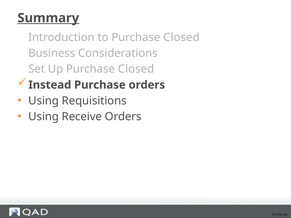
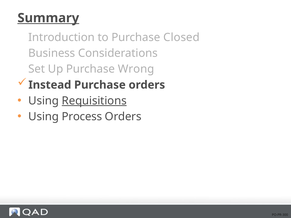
Up Purchase Closed: Closed -> Wrong (136, 69)
Requisitions underline: none -> present (94, 101)
Receive: Receive -> Process (82, 117)
